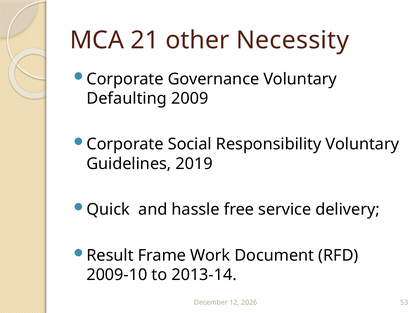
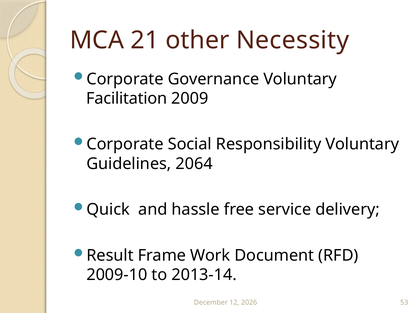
Defaulting: Defaulting -> Facilitation (127, 99)
2019: 2019 -> 2064 (194, 164)
